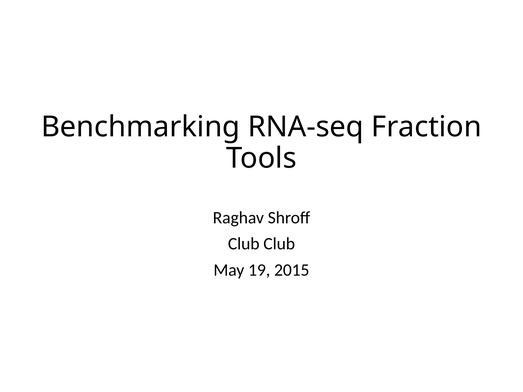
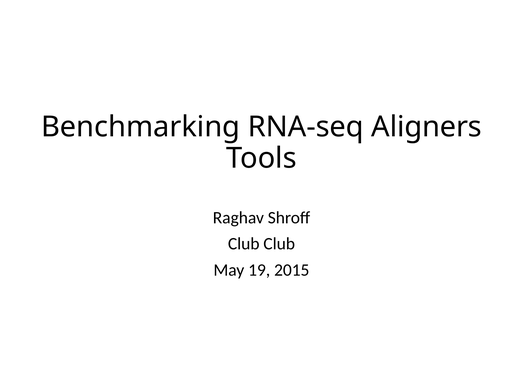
Fraction: Fraction -> Aligners (427, 127)
